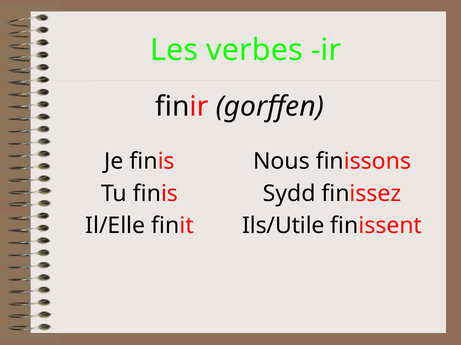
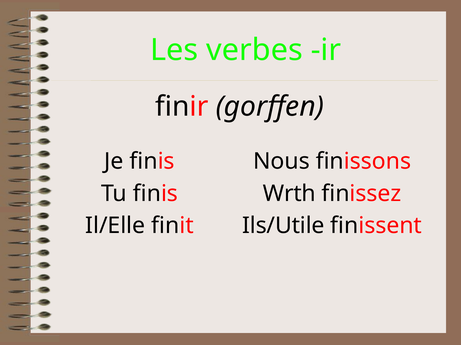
Sydd: Sydd -> Wrth (289, 194)
